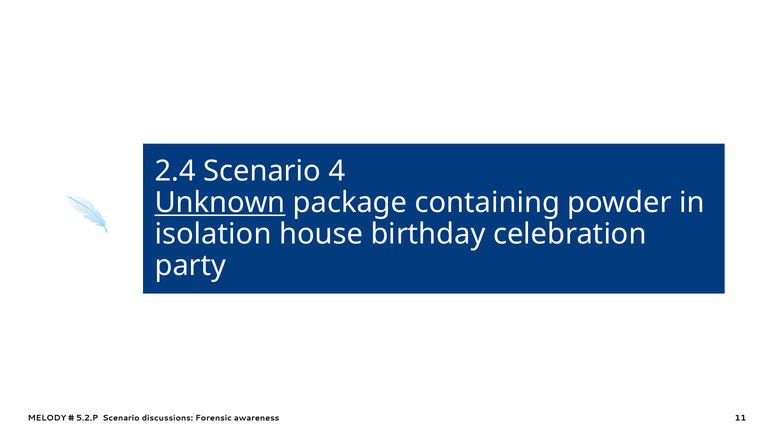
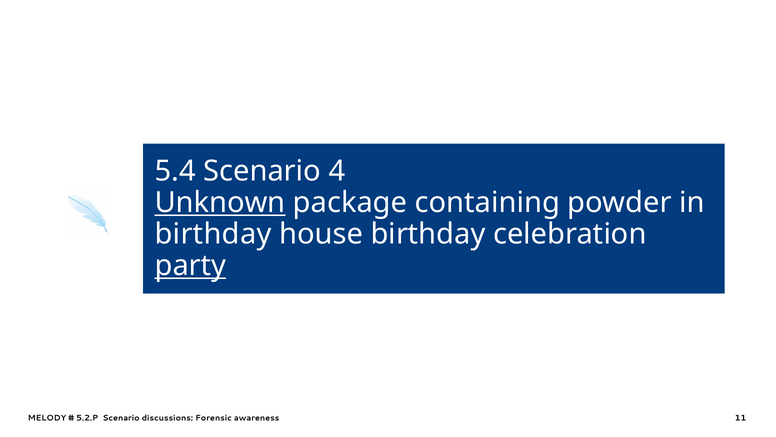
2.4: 2.4 -> 5.4 (175, 171)
isolation: isolation -> birthday (213, 234)
party underline: none -> present (190, 265)
